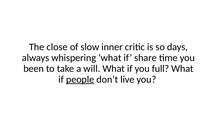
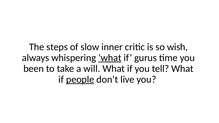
close: close -> steps (57, 47)
days: days -> wish (177, 47)
what underline: none -> present (110, 58)
share: share -> gurus (146, 58)
full: full -> tell (160, 69)
